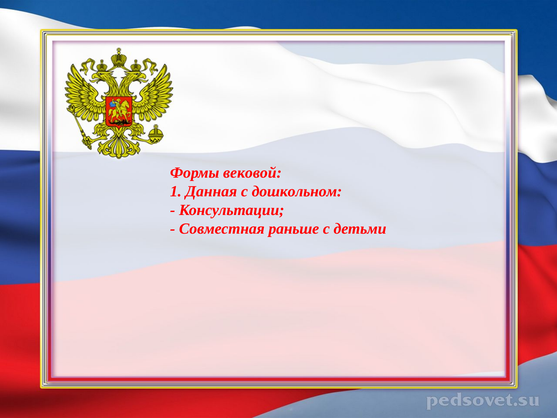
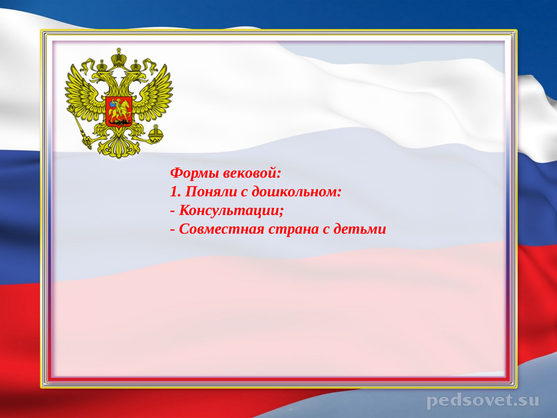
Данная: Данная -> Поняли (211, 191)
раньше: раньше -> страна (294, 229)
